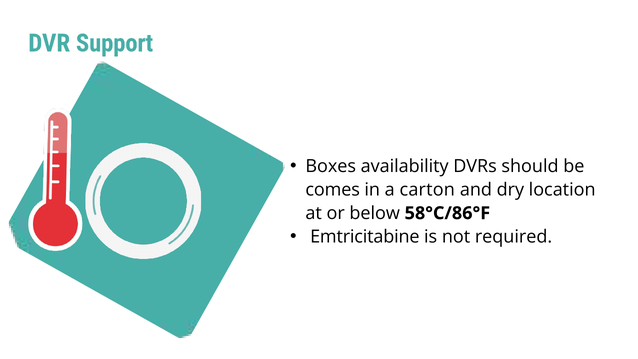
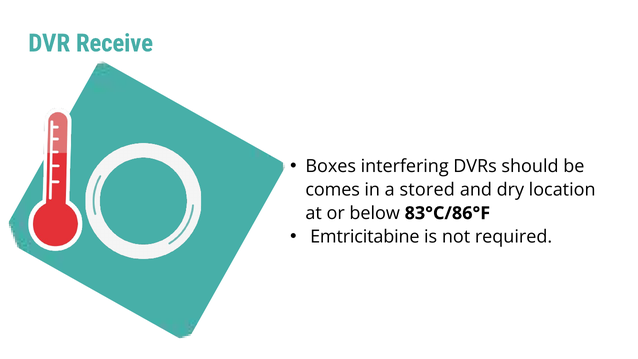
Support: Support -> Receive (114, 43)
availability: availability -> interfering (405, 166)
carton: carton -> stored (427, 190)
58°C/86°F: 58°C/86°F -> 83°C/86°F (447, 213)
